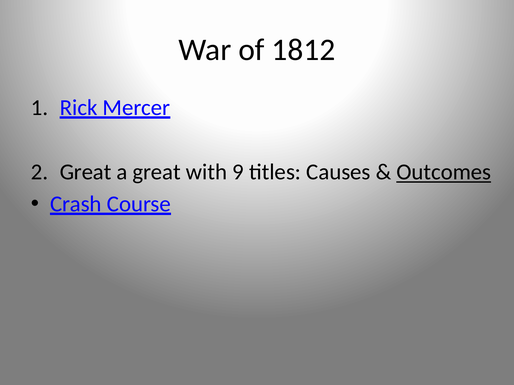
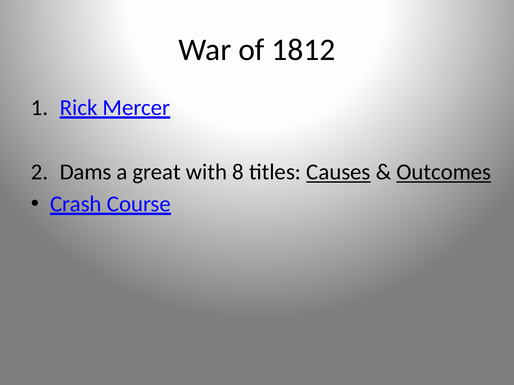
2 Great: Great -> Dams (86, 172)
9: 9 -> 8 (238, 172)
Causes underline: none -> present (338, 172)
